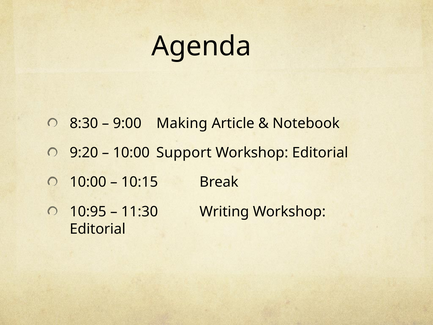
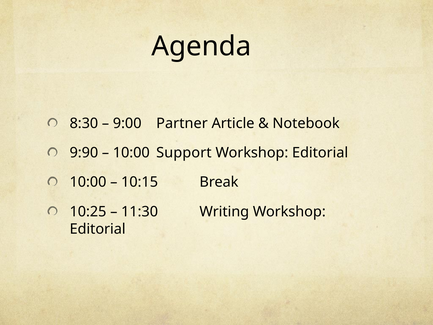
Making: Making -> Partner (182, 123)
9:20: 9:20 -> 9:90 (84, 153)
10:95: 10:95 -> 10:25 (88, 211)
